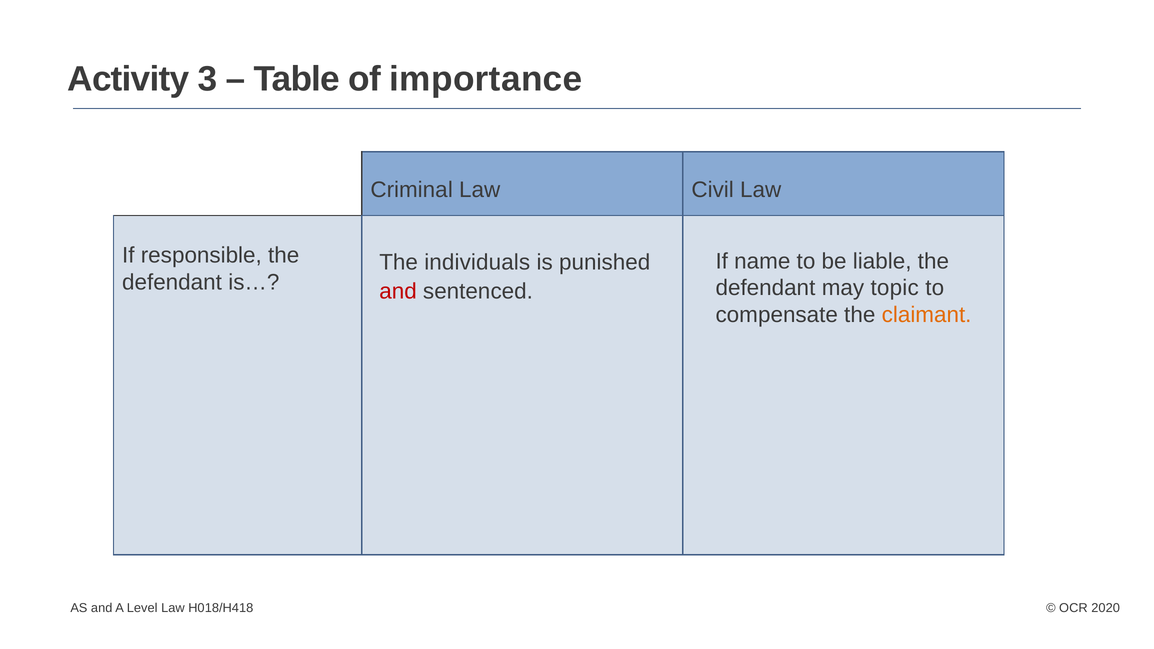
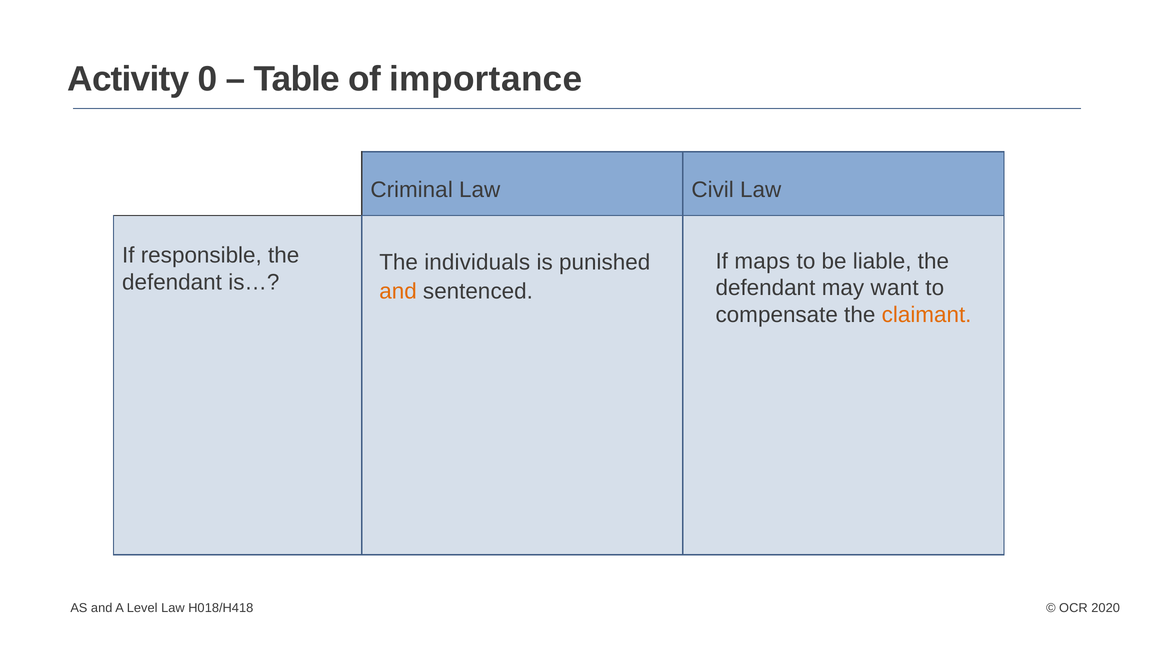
3: 3 -> 0 (207, 79)
name: name -> maps (762, 261)
topic: topic -> want (895, 288)
and colour: red -> orange (398, 291)
